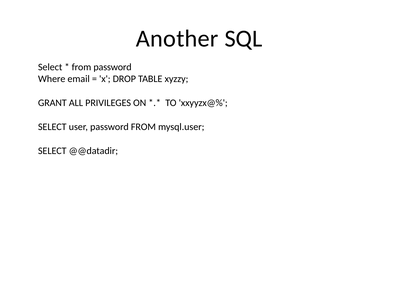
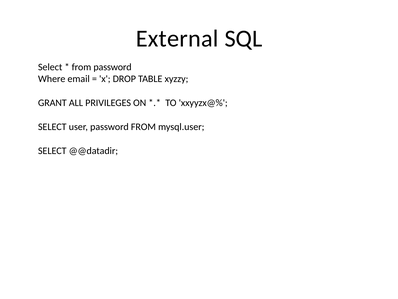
Another: Another -> External (177, 39)
